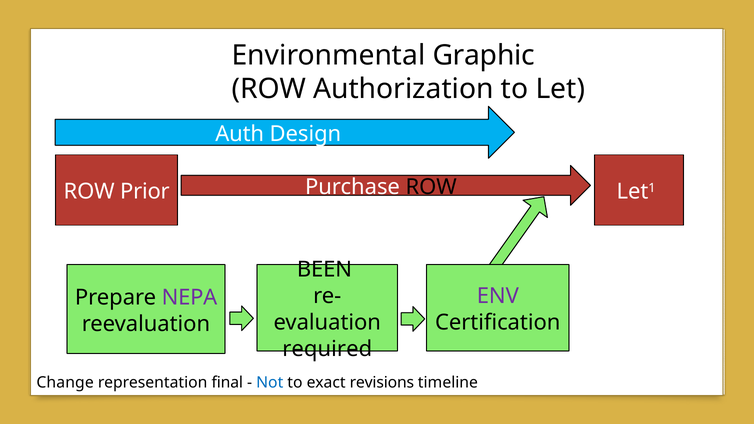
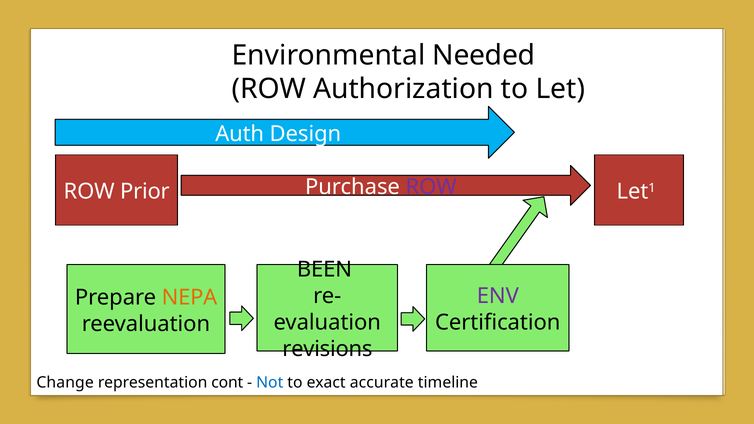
Graphic: Graphic -> Needed (484, 55)
ROW colour: black -> purple (431, 187)
NEPA colour: purple -> orange (189, 297)
required: required -> revisions (327, 349)
final: final -> cont (227, 382)
revisions: revisions -> accurate (382, 382)
